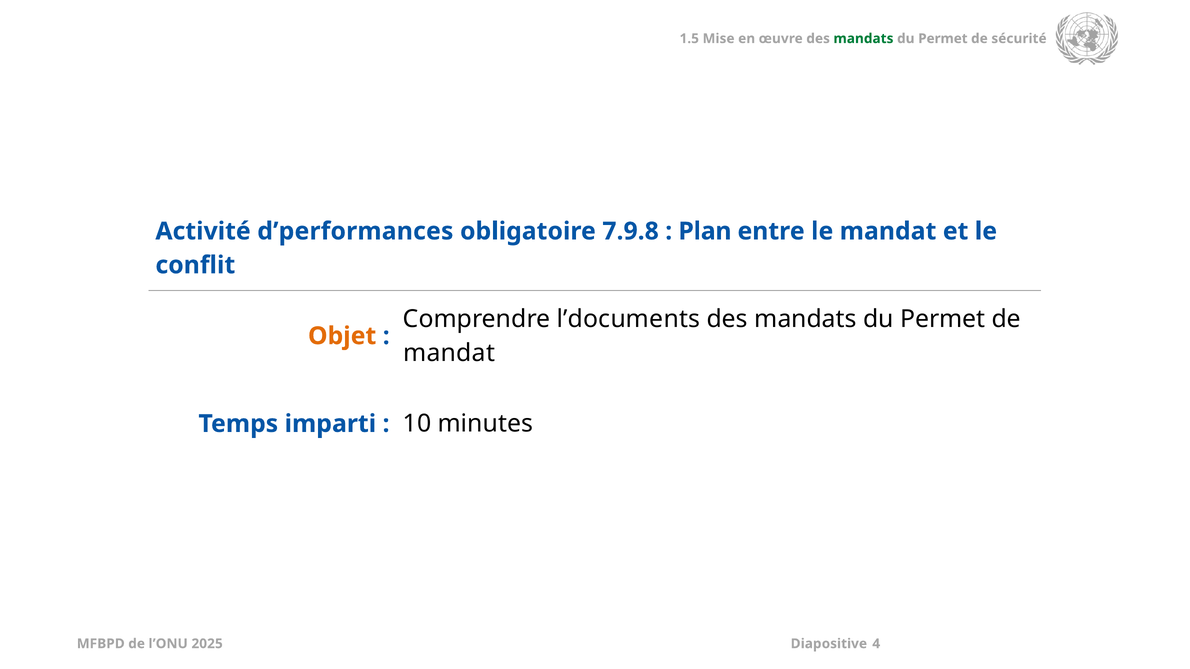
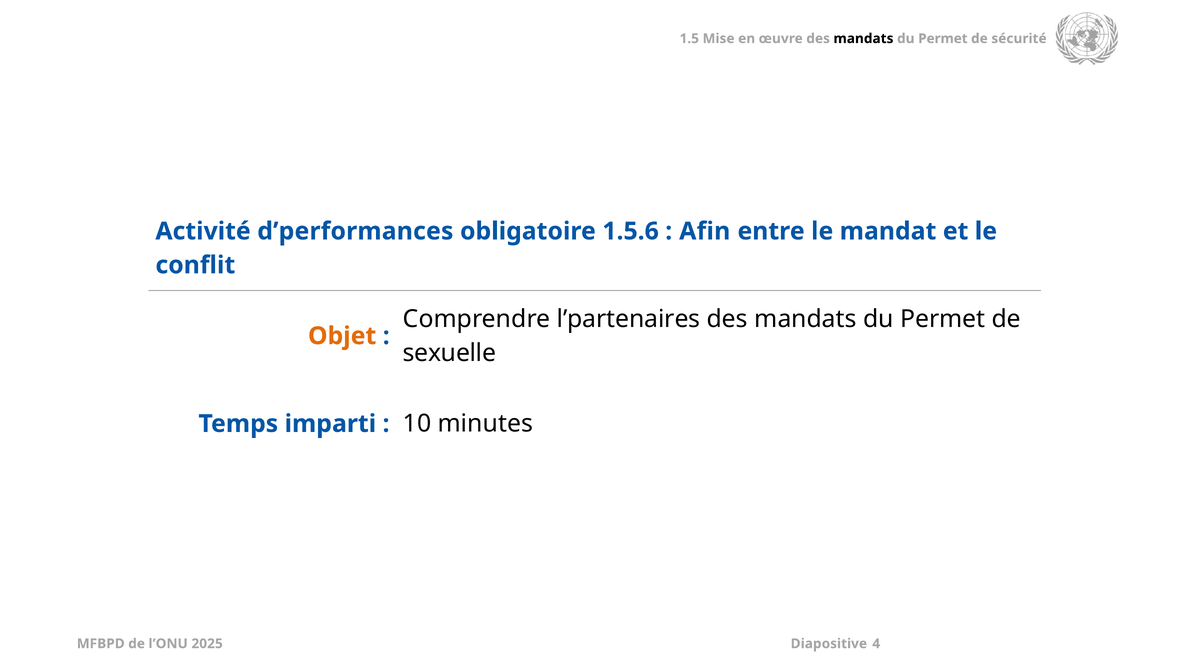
mandats colour: green -> black (863, 39)
7.9.8: 7.9.8 -> 1.5.6 (631, 231)
Plan: Plan -> Afin (705, 231)
l’documents: l’documents -> l’partenaires (629, 319)
mandat: mandat -> sexuelle (449, 353)
